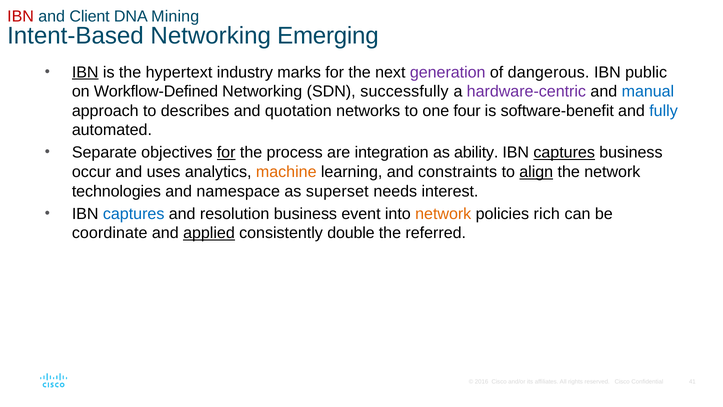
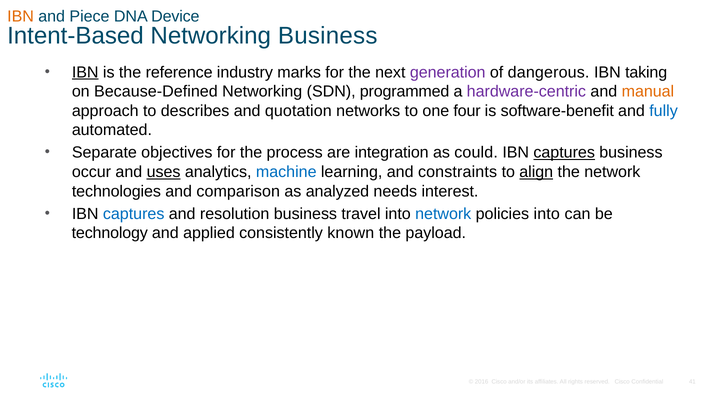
IBN colour: red -> orange (21, 17)
Client: Client -> Piece (89, 17)
Mining: Mining -> Device (175, 17)
Networking Emerging: Emerging -> Business (328, 36)
hypertext: hypertext -> reference (179, 72)
public: public -> taking (646, 72)
Workflow-Defined: Workflow-Defined -> Because-Defined (156, 92)
successfully: successfully -> programmed (405, 92)
manual colour: blue -> orange (648, 92)
for underline: present -> none (226, 153)
ability: ability -> could (476, 153)
uses underline: none -> present (164, 172)
machine colour: orange -> blue (286, 172)
namespace: namespace -> comparison (238, 191)
superset: superset -> analyzed (337, 191)
event: event -> travel (361, 214)
network colour: orange -> blue (443, 214)
policies rich: rich -> into (547, 214)
coordinate: coordinate -> technology (110, 233)
applied underline: present -> none (209, 233)
double: double -> known (351, 233)
referred: referred -> payload (436, 233)
